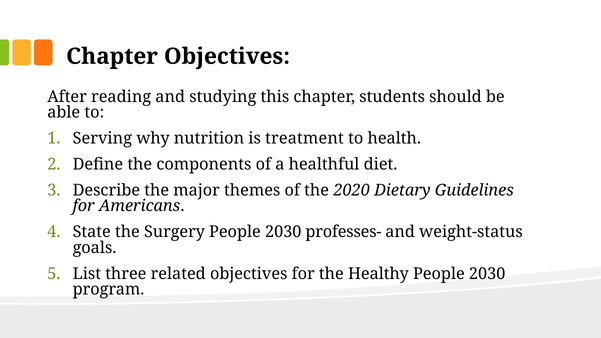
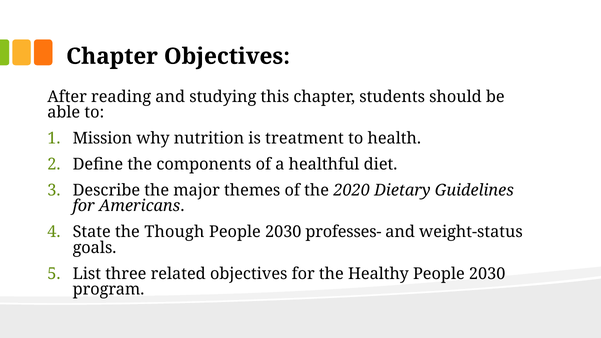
Serving: Serving -> Mission (102, 138)
Surgery: Surgery -> Though (174, 232)
